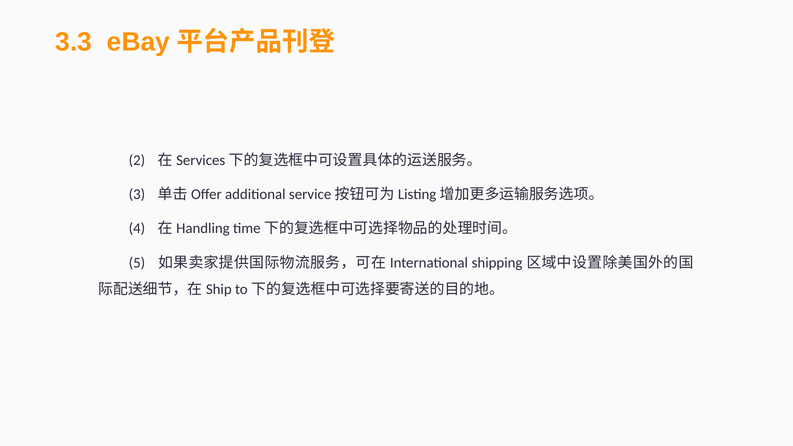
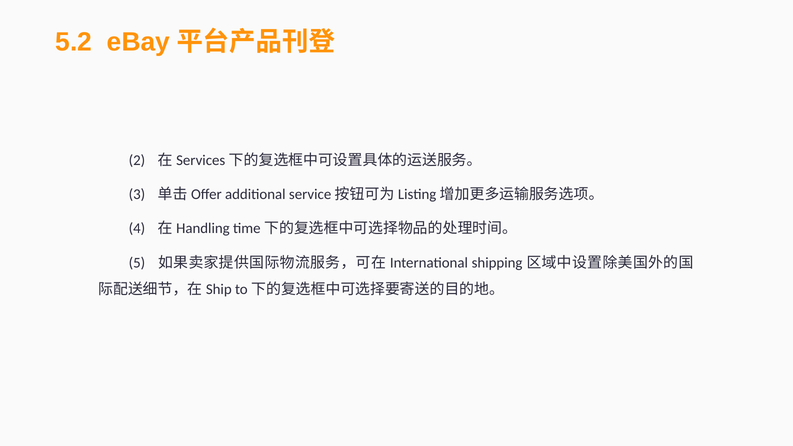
3.3: 3.3 -> 5.2 (74, 42)
